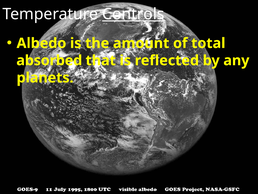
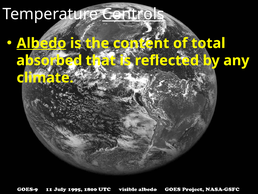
Albedo underline: none -> present (41, 43)
amount: amount -> content (141, 43)
planets: planets -> climate (45, 78)
